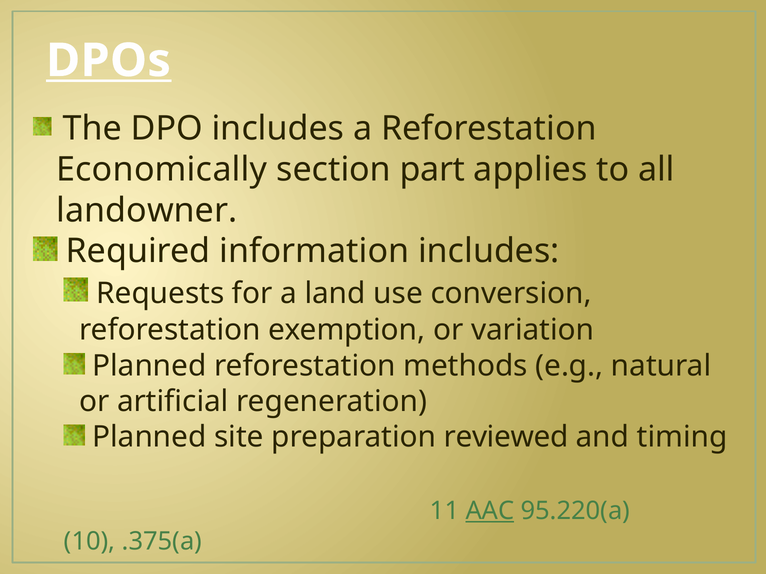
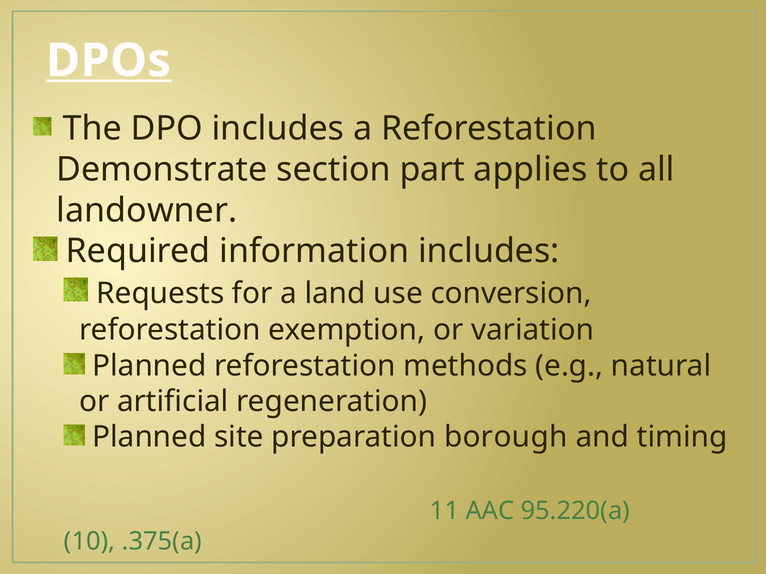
Economically: Economically -> Demonstrate (162, 170)
reviewed: reviewed -> borough (506, 438)
AAC underline: present -> none (490, 511)
